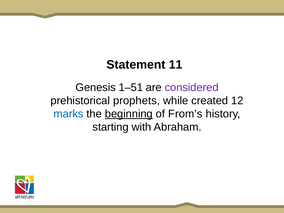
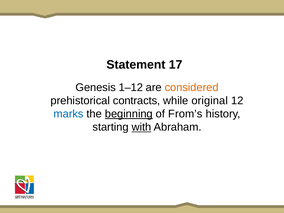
11: 11 -> 17 (176, 65)
1–51: 1–51 -> 1–12 (131, 87)
considered colour: purple -> orange (192, 87)
prophets: prophets -> contracts (137, 101)
created: created -> original (210, 101)
with underline: none -> present (141, 127)
